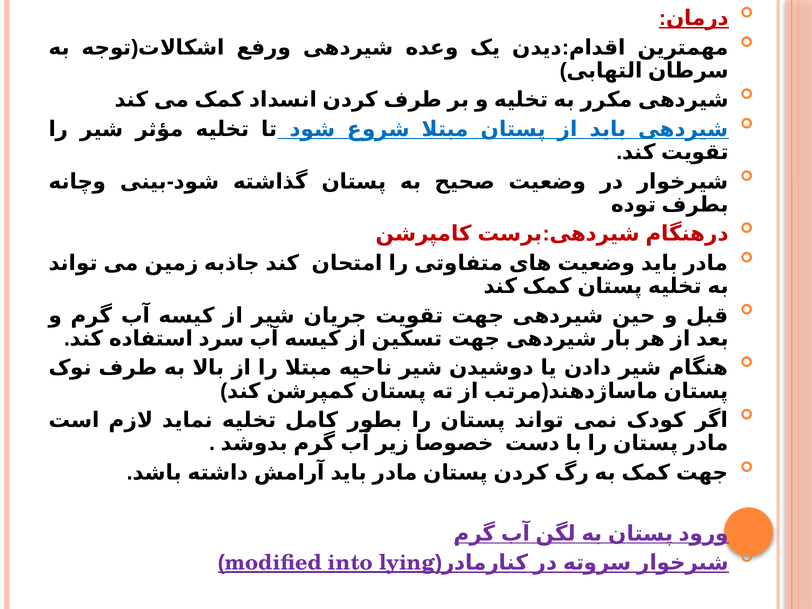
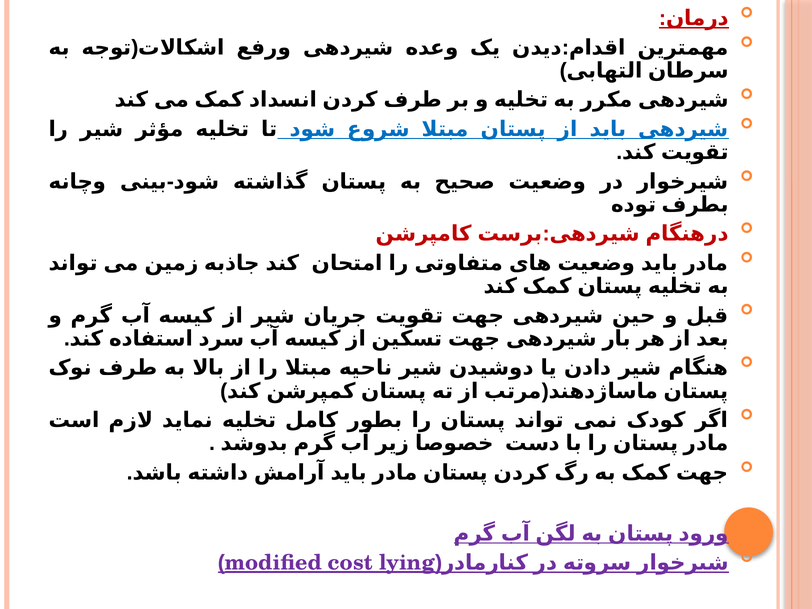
into: into -> cost (350, 563)
